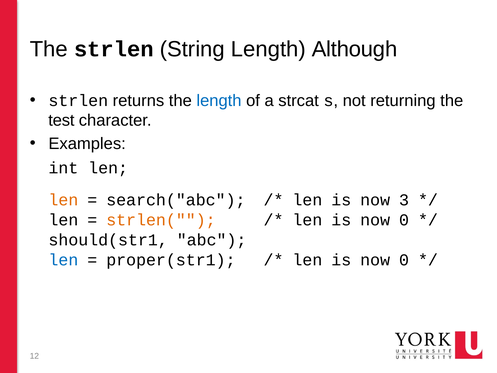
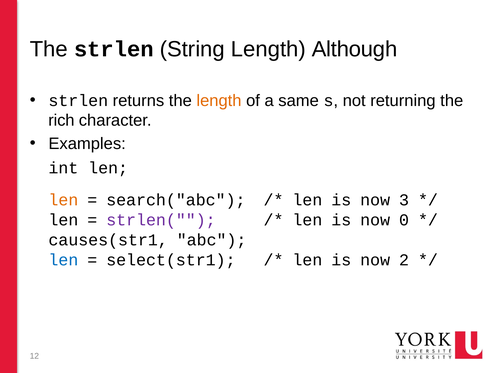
length colour: blue -> orange (219, 101)
strcat: strcat -> same (299, 101)
test: test -> rich (61, 120)
strlen( colour: orange -> purple (161, 220)
should(str1: should(str1 -> causes(str1 (108, 240)
proper(str1: proper(str1 -> select(str1 (171, 260)
0: 0 -> 2 (404, 260)
